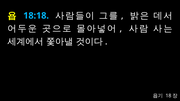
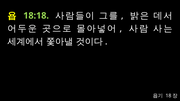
18:18 colour: light blue -> light green (36, 16)
